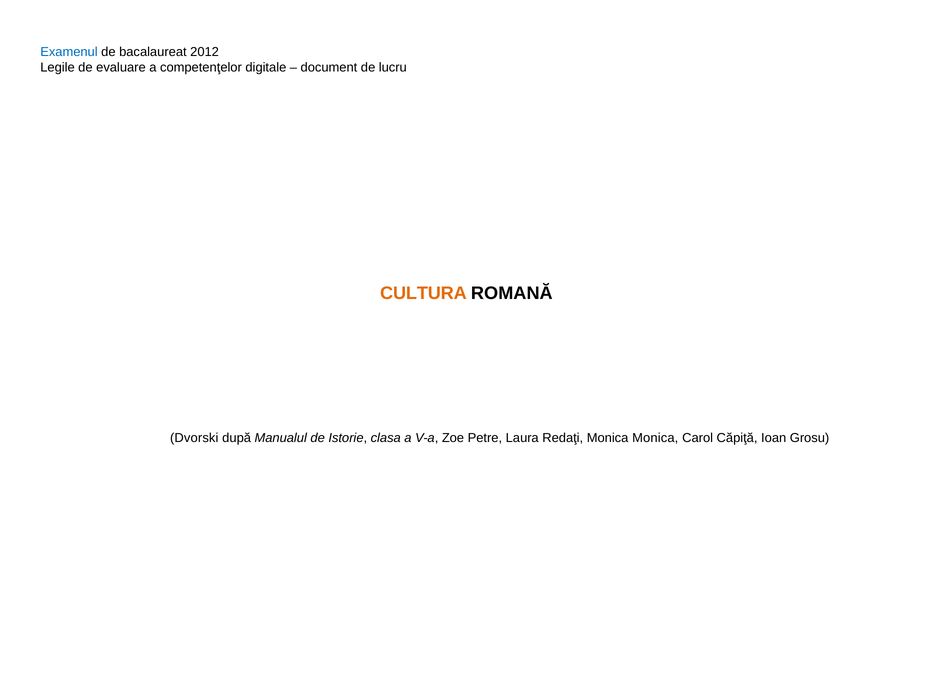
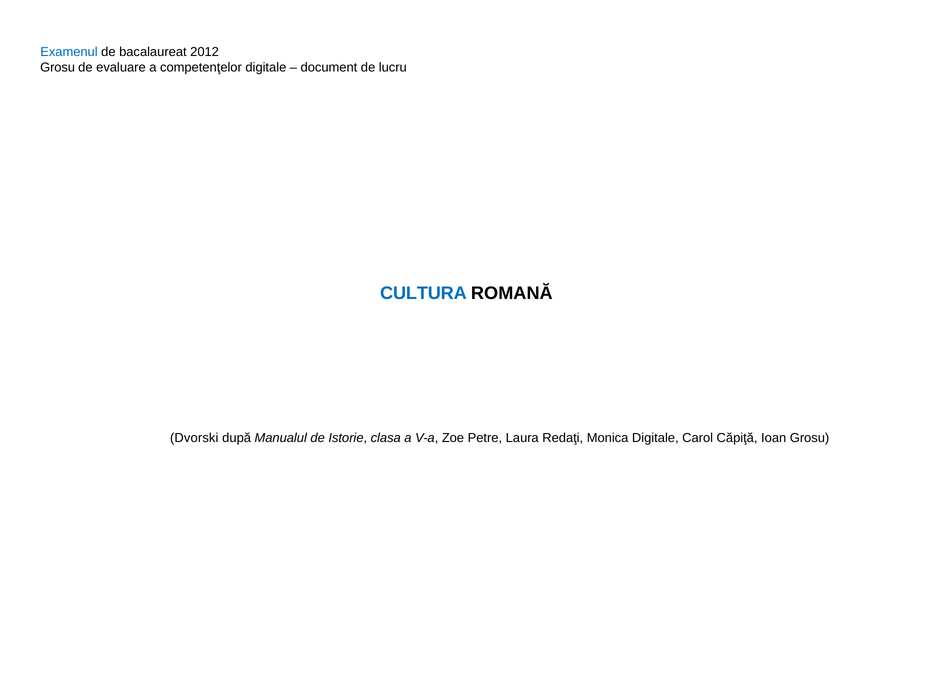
Legile: Legile -> Grosu (58, 68)
CULTURA colour: orange -> blue (423, 294)
Monica Monica: Monica -> Digitale (655, 438)
